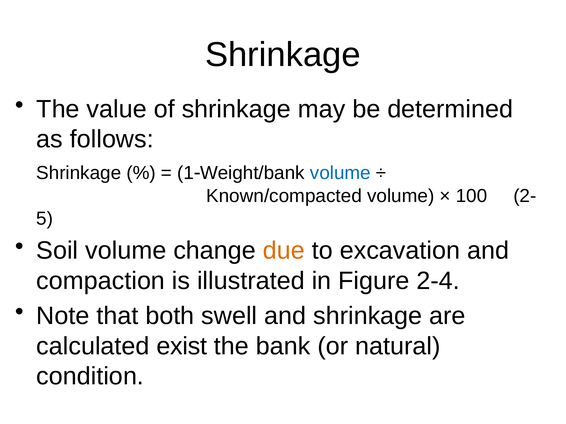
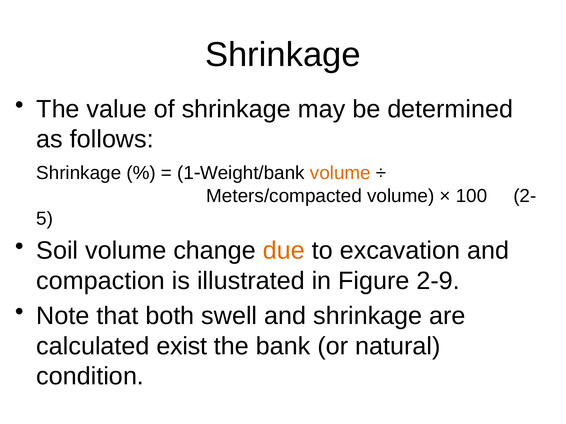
volume colour: blue -> orange (340, 173)
Known/compacted: Known/compacted -> Meters/compacted (284, 196)
2-4: 2-4 -> 2-9 (438, 281)
